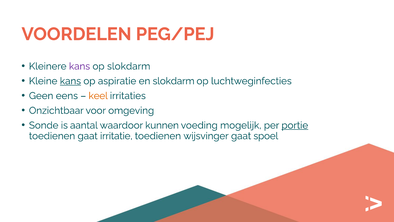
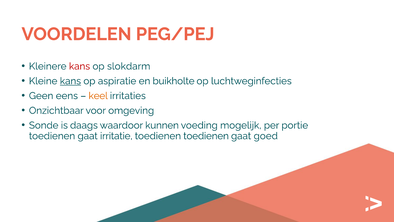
kans colour: purple -> red (80, 66)
en slokdarm: slokdarm -> buikholte (174, 81)
aantal: aantal -> daags (84, 125)
portie underline: present -> none (295, 125)
toedienen wijsvinger: wijsvinger -> toedienen (206, 136)
spoel: spoel -> goed (266, 136)
